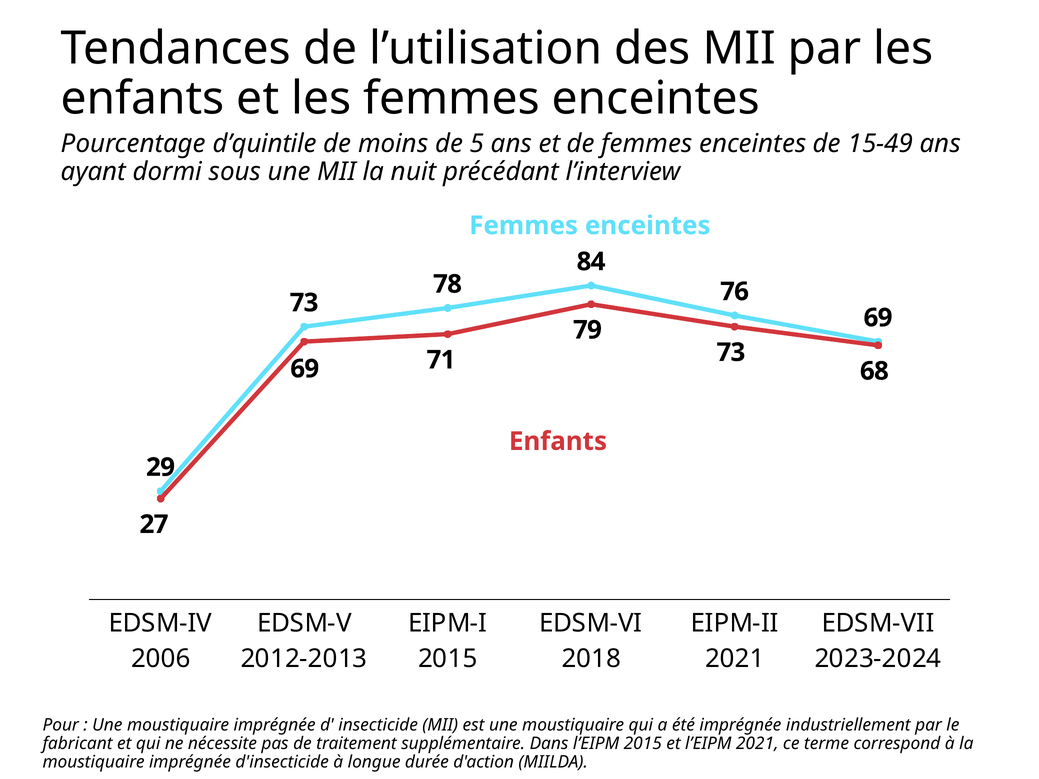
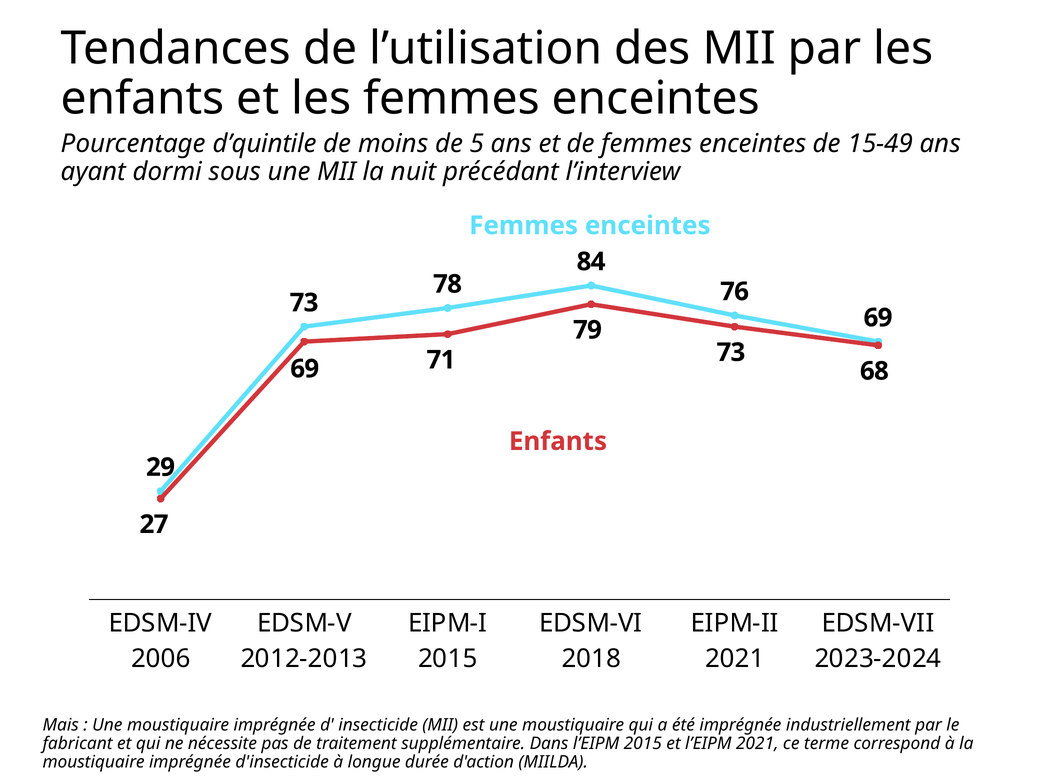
Pour: Pour -> Mais (61, 725)
